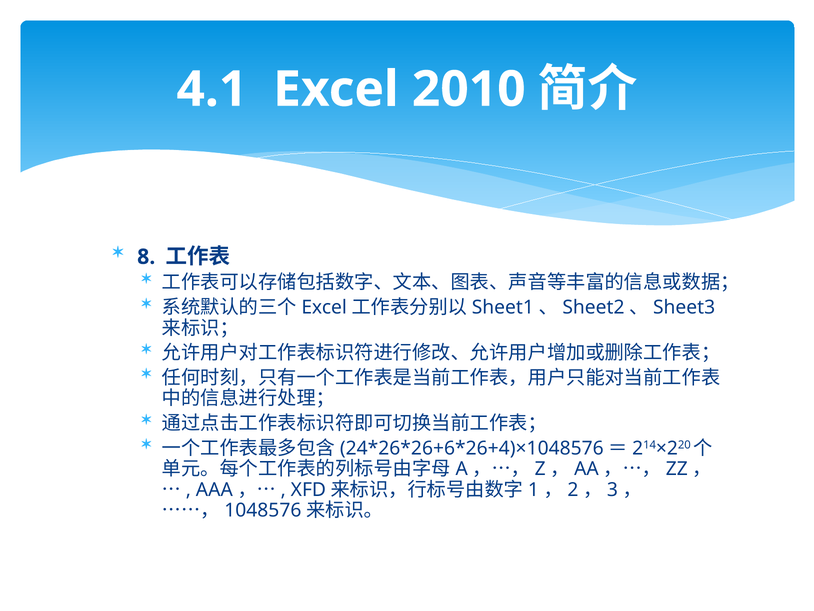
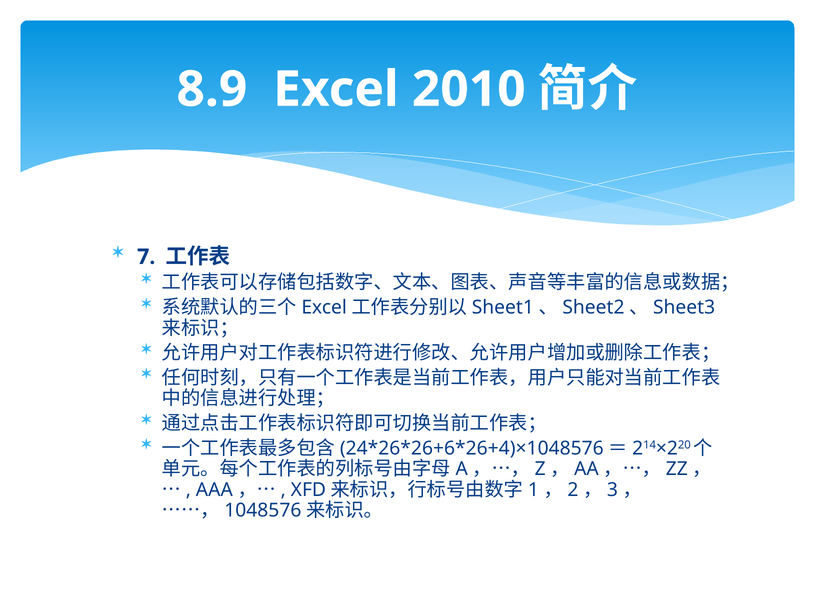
4.1: 4.1 -> 8.9 (212, 89)
8: 8 -> 7 (146, 257)
